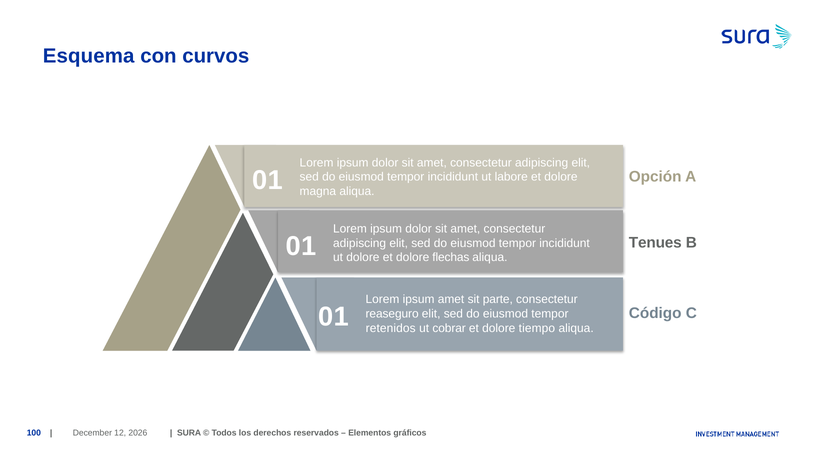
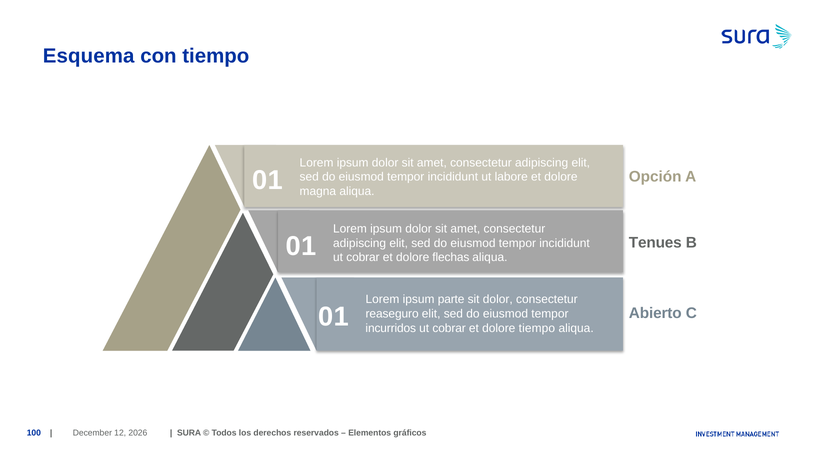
con curvos: curvos -> tiempo (216, 56)
dolore: dolore -> cobrar (363, 257)
ipsum amet: amet -> parte (451, 299)
sit parte: parte -> dolor (498, 299)
Código: Código -> Abierto (655, 313)
retenidos: retenidos -> incurridos (391, 328)
